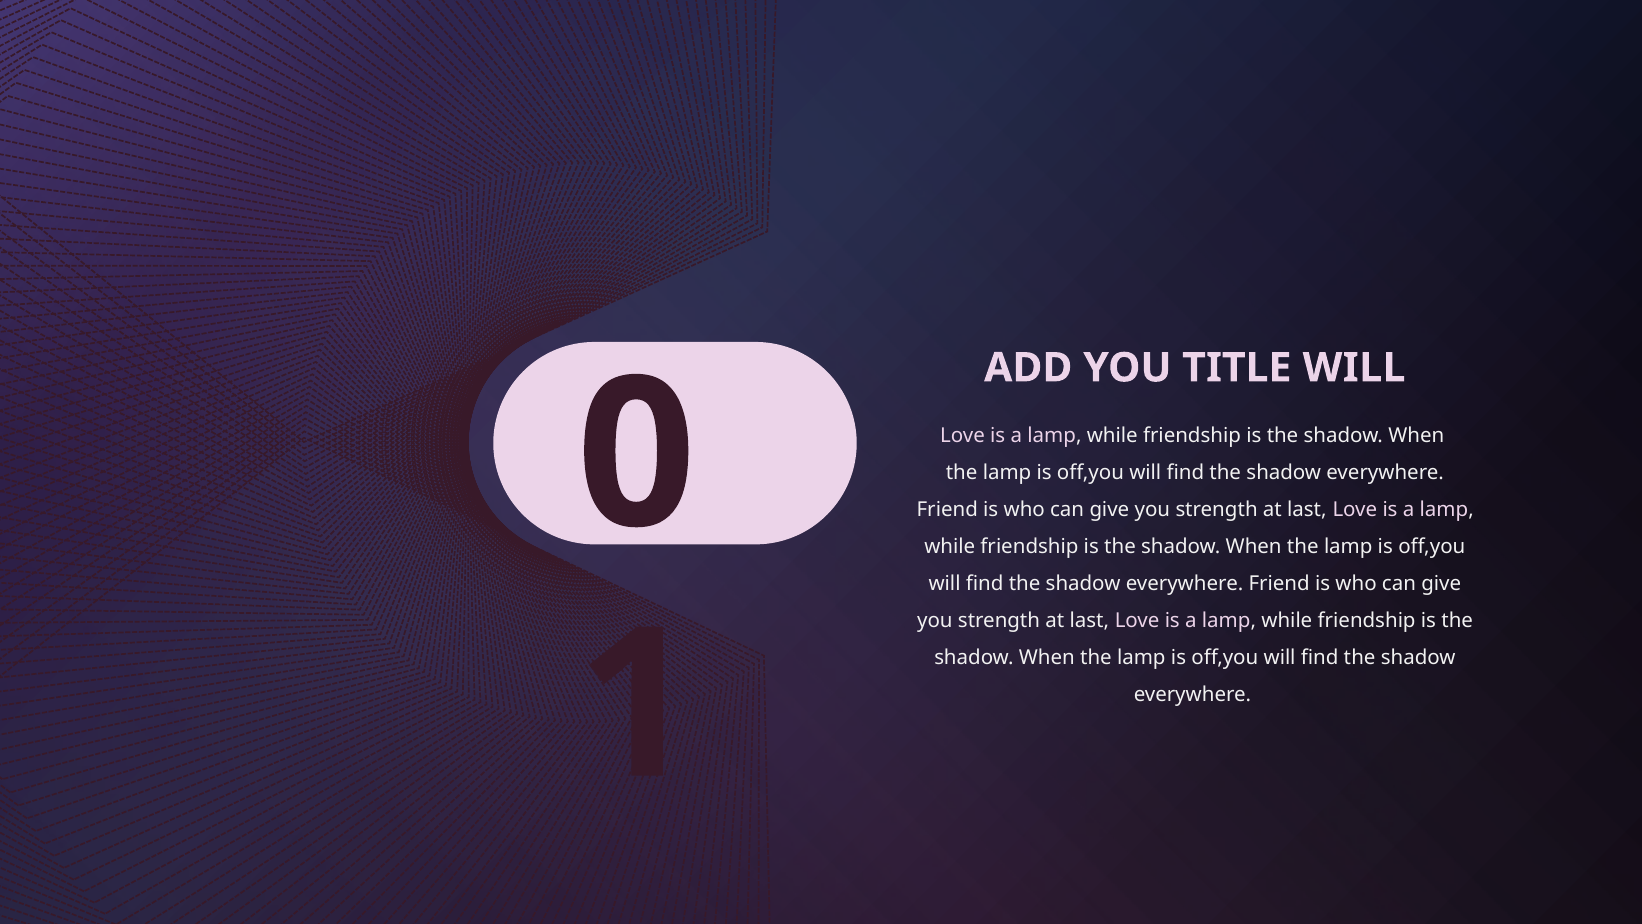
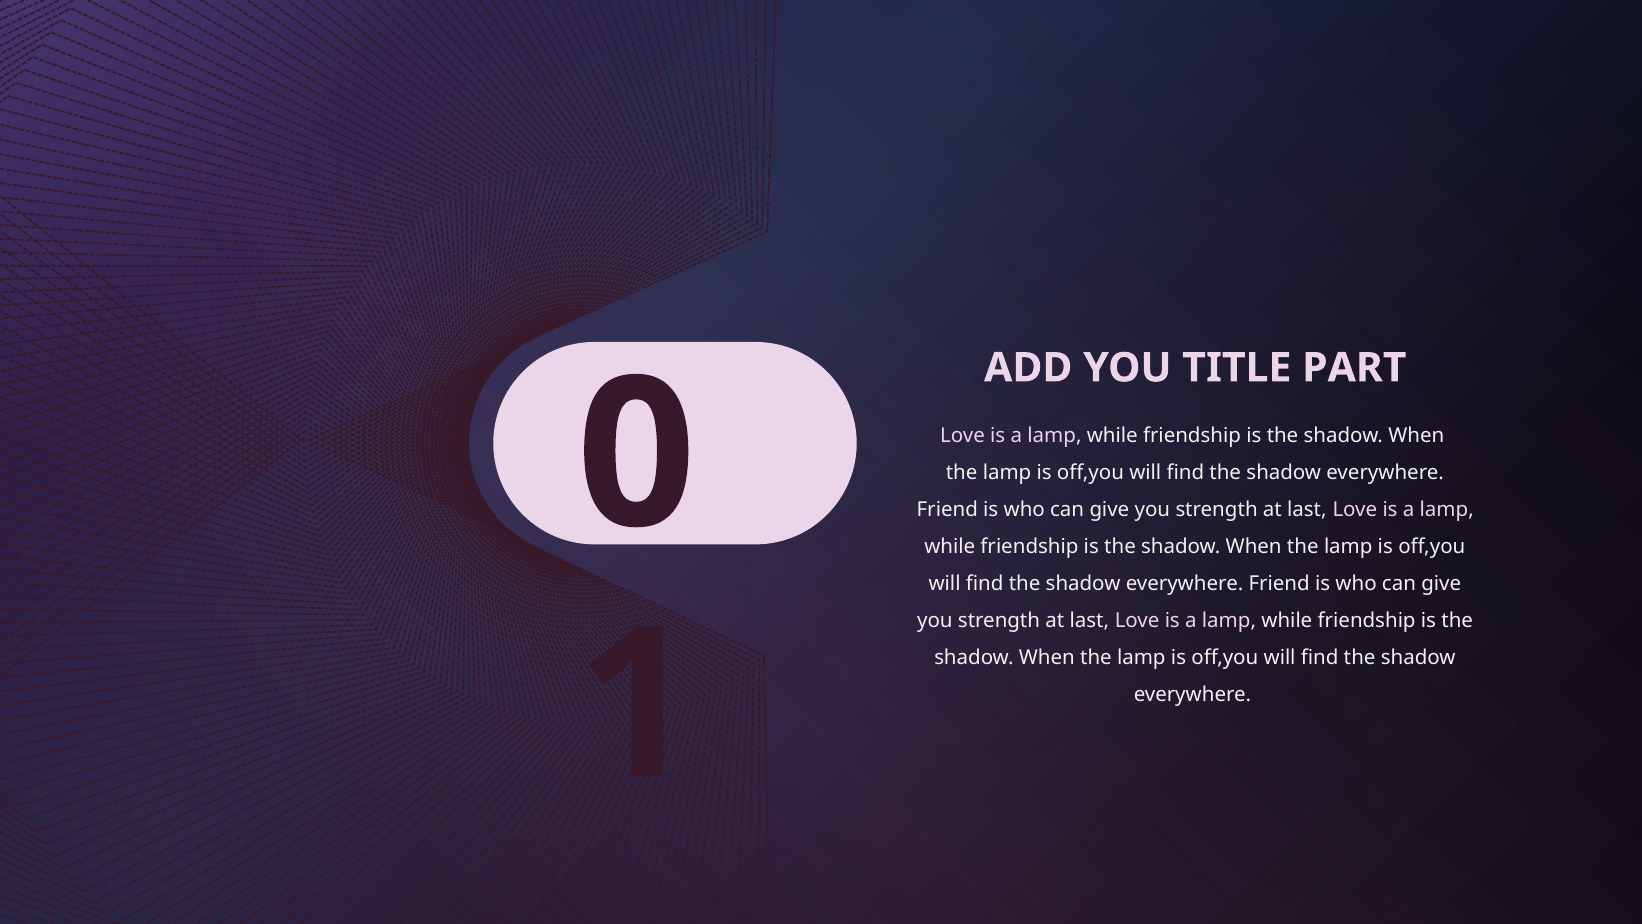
TITLE WILL: WILL -> PART (1354, 368)
